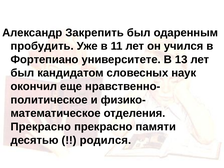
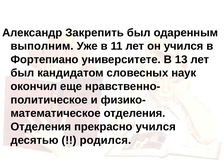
пробудить: пробудить -> выполним (42, 46)
Прекрасно: Прекрасно -> Отделения (41, 127)
прекрасно памяти: памяти -> учился (156, 127)
